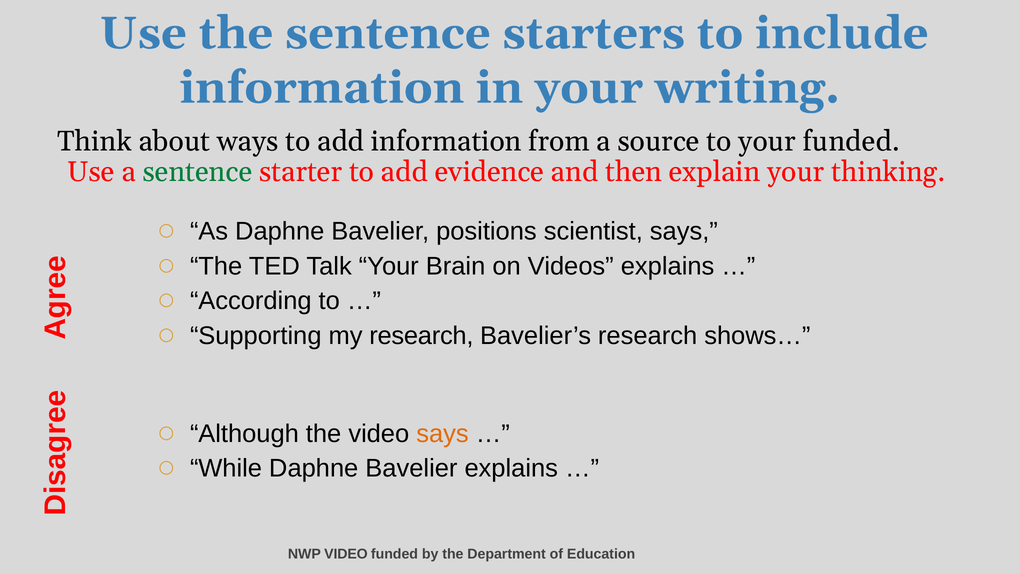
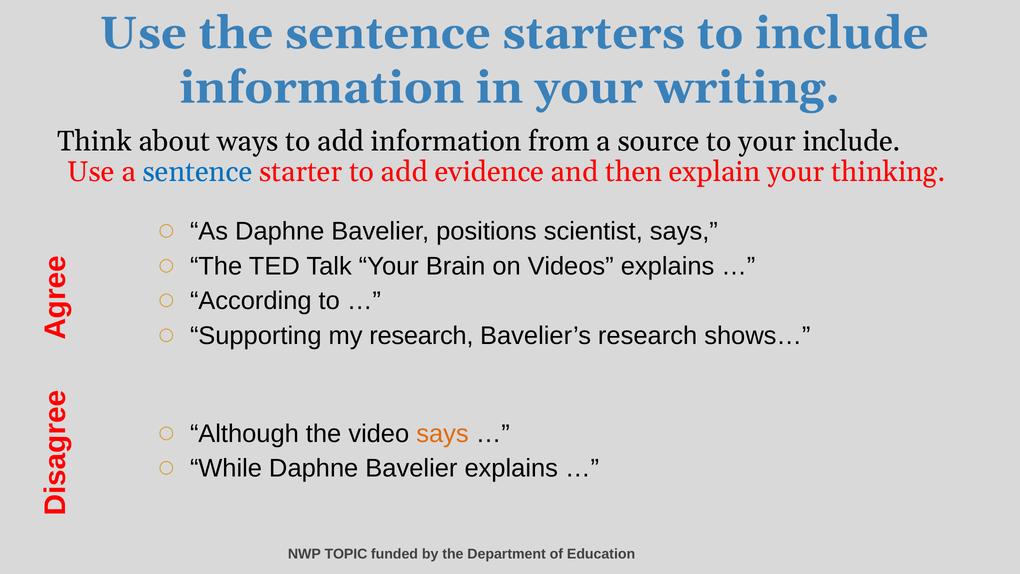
your funded: funded -> include (852, 141)
sentence colour: green -> blue (197, 172)
NWP VIDEO: VIDEO -> TOPIC (346, 554)
